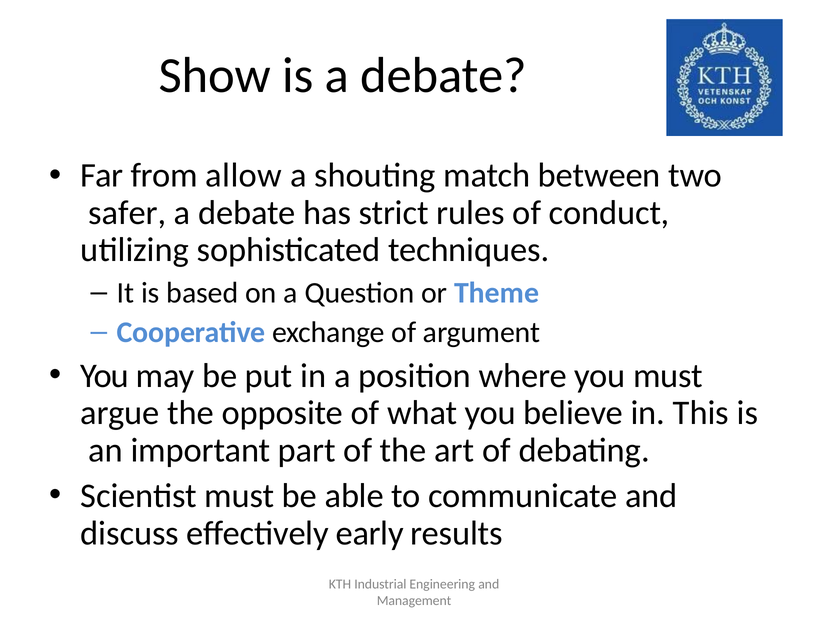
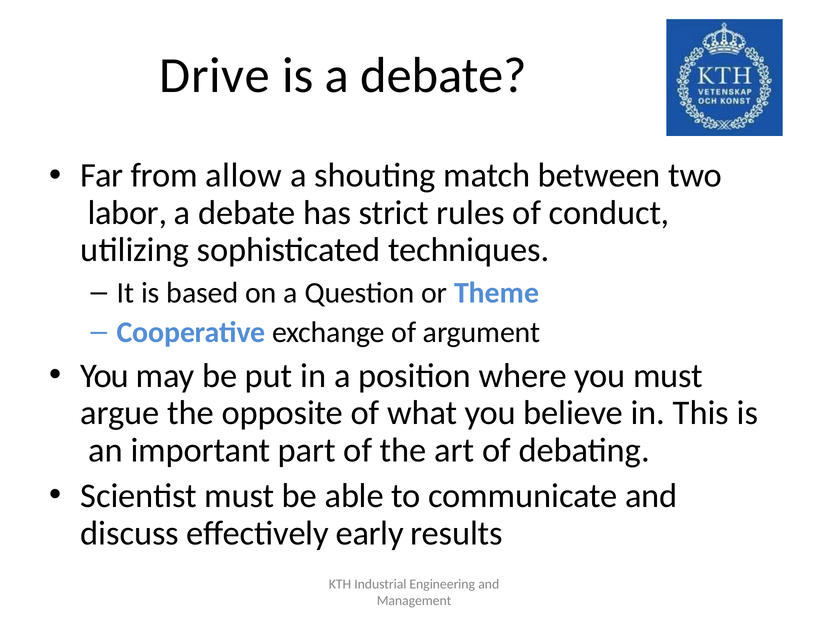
Show: Show -> Drive (215, 76)
safer: safer -> labor (127, 213)
